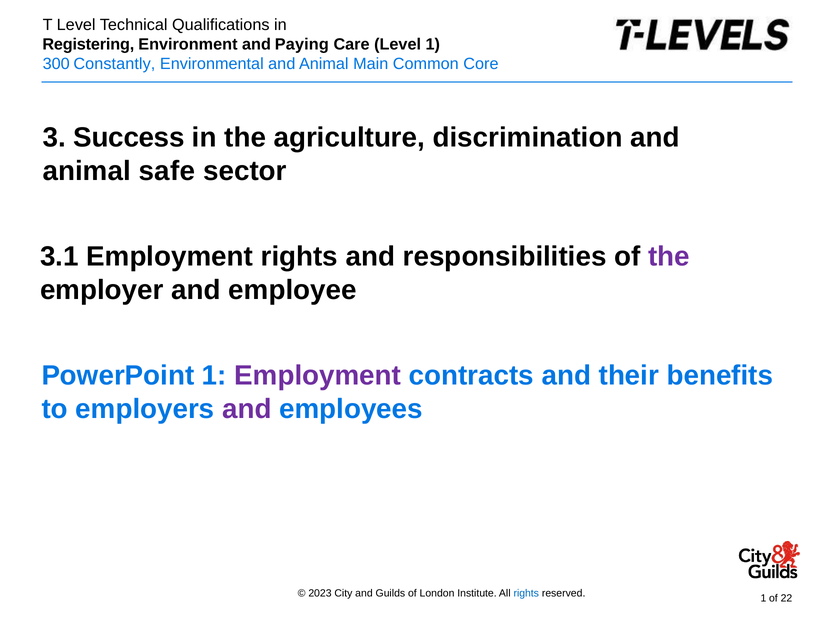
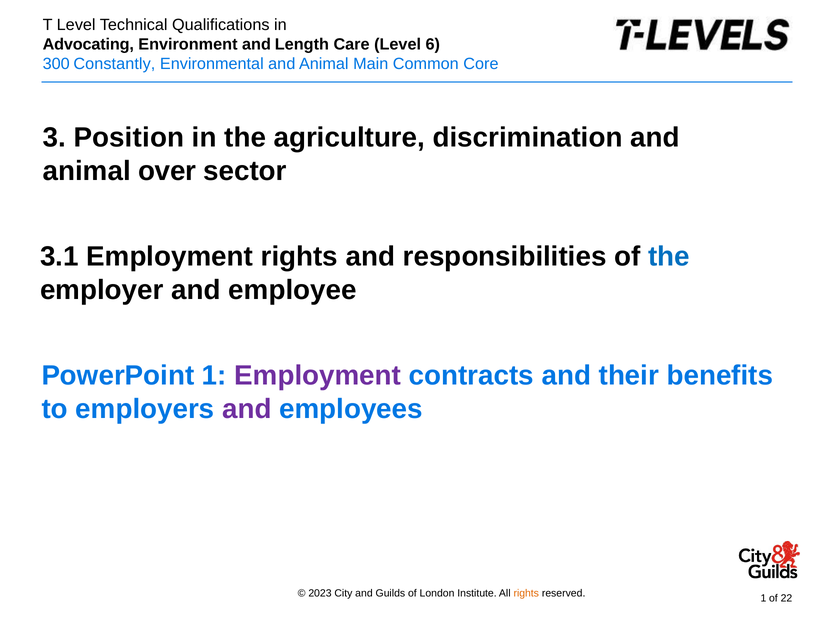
Registering: Registering -> Advocating (88, 44)
Paying: Paying -> Length (302, 44)
1: 1 -> 6 (433, 44)
Success: Success -> Position (129, 138)
safe: safe -> over (167, 171)
the colour: purple -> blue (669, 256)
rights colour: blue -> orange (526, 593)
